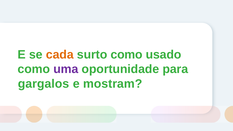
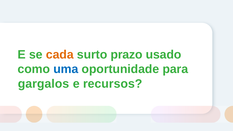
surto como: como -> prazo (127, 55)
uma colour: purple -> blue (66, 69)
mostram: mostram -> recursos (113, 84)
